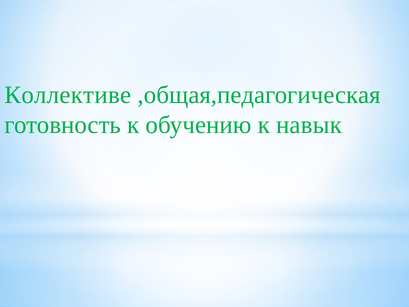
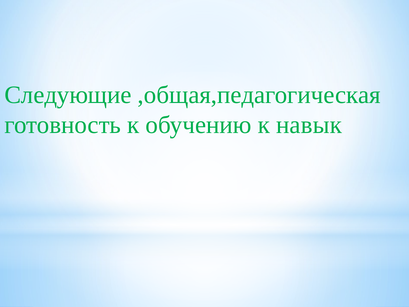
Коллективе: Коллективе -> Следующие (68, 95)
